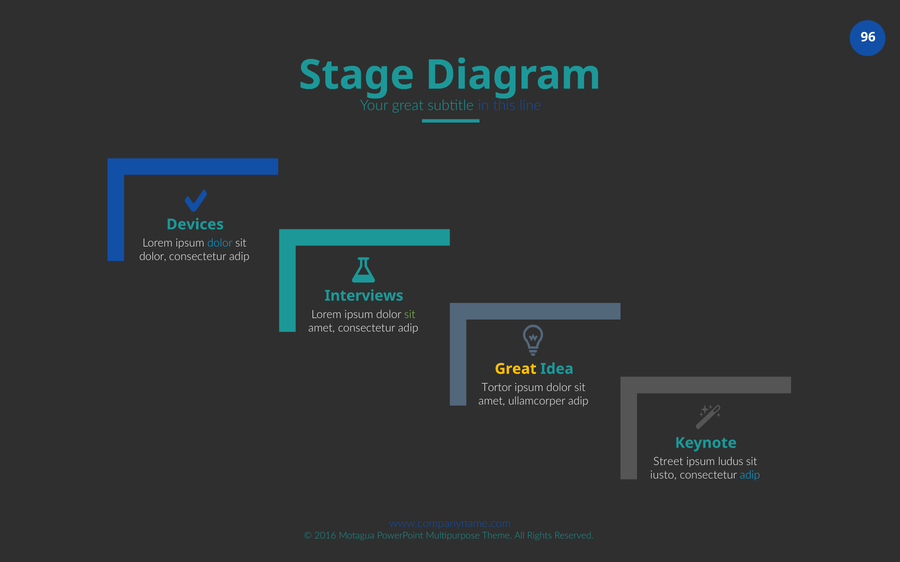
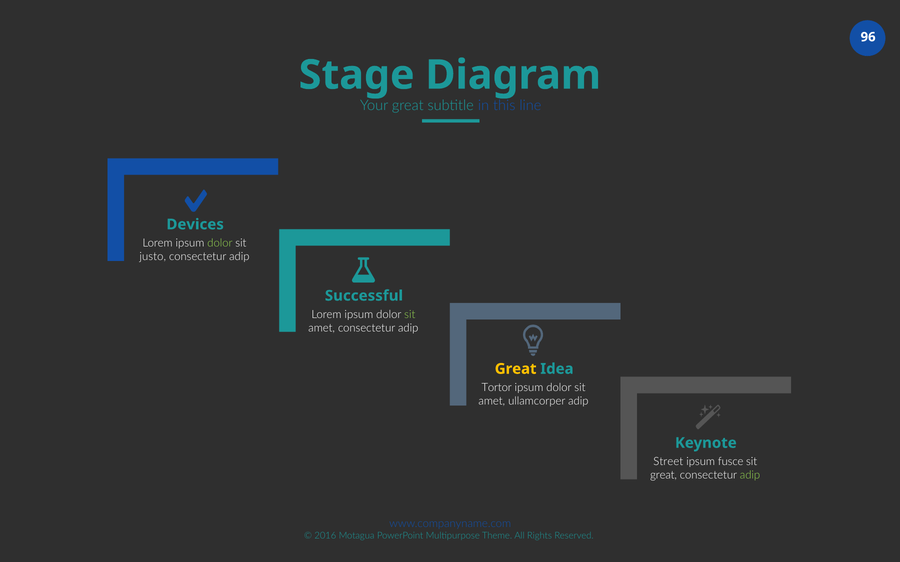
dolor colour: light blue -> light green (220, 243)
dolor: dolor -> justo (153, 257)
Interviews: Interviews -> Successful (364, 296)
ludus: ludus -> fusce (731, 462)
iusto: iusto -> great (664, 476)
adip colour: light blue -> light green (750, 476)
